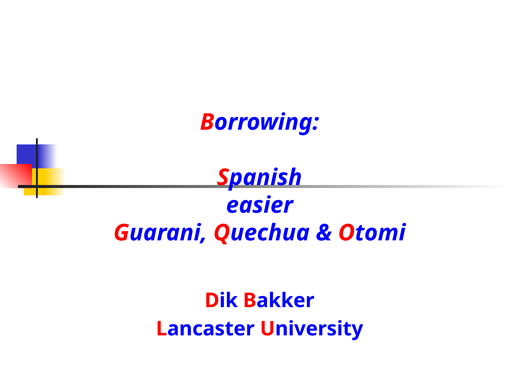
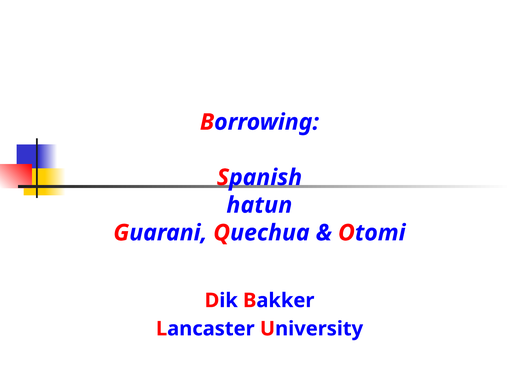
easier: easier -> hatun (259, 205)
